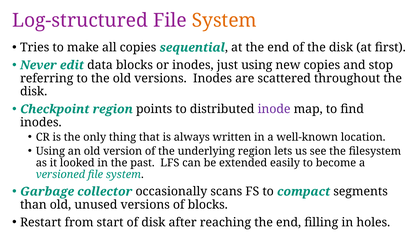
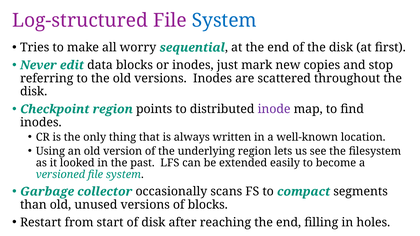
System colour: orange -> blue (224, 20)
all copies: copies -> worry (138, 48)
just using: using -> mark (257, 65)
